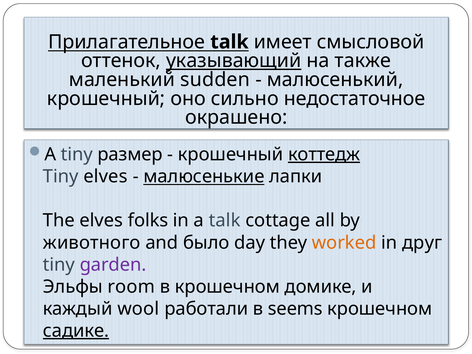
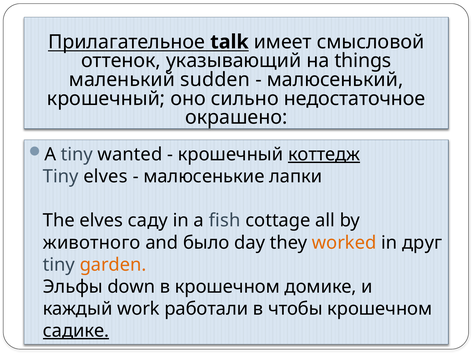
указывающий underline: present -> none (234, 61)
также: также -> things (363, 61)
размер: размер -> wanted (130, 154)
малюсенькие underline: present -> none (204, 176)
folks: folks -> саду (148, 221)
a talk: talk -> fish (225, 221)
garden colour: purple -> orange (113, 265)
room: room -> down (131, 287)
wool: wool -> work (138, 309)
seems: seems -> чтобы (295, 309)
